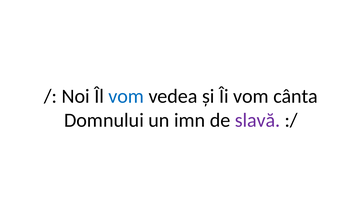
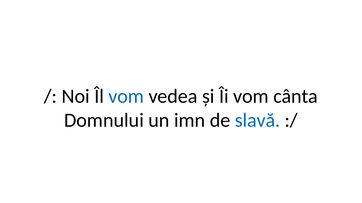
slavă colour: purple -> blue (258, 121)
